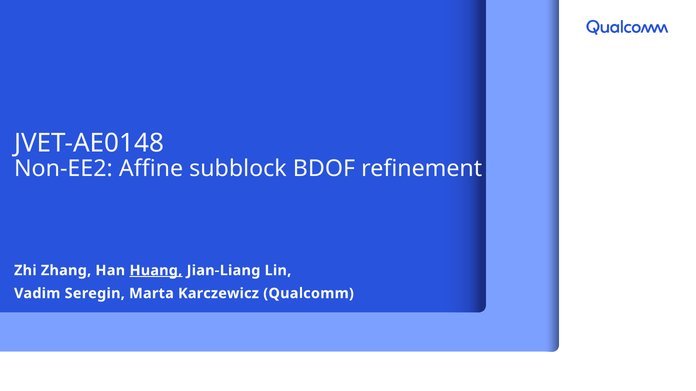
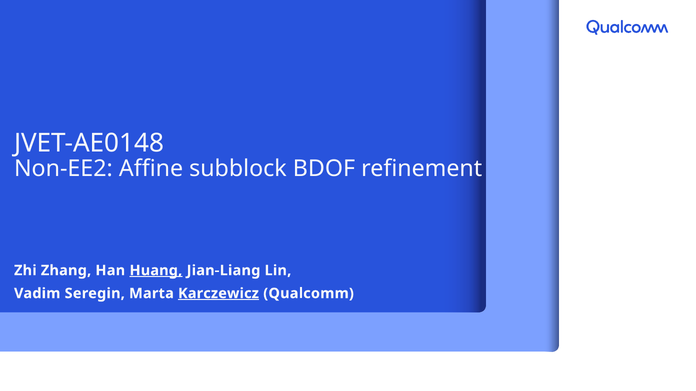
Karczewicz underline: none -> present (218, 294)
